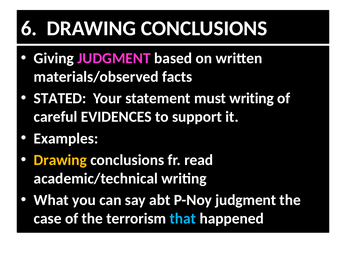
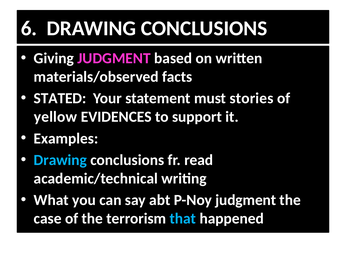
must writing: writing -> stories (252, 98)
careful: careful -> yellow (55, 117)
Drawing colour: yellow -> light blue (60, 160)
